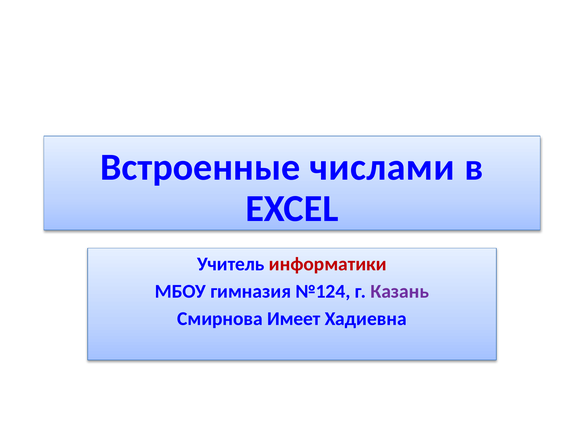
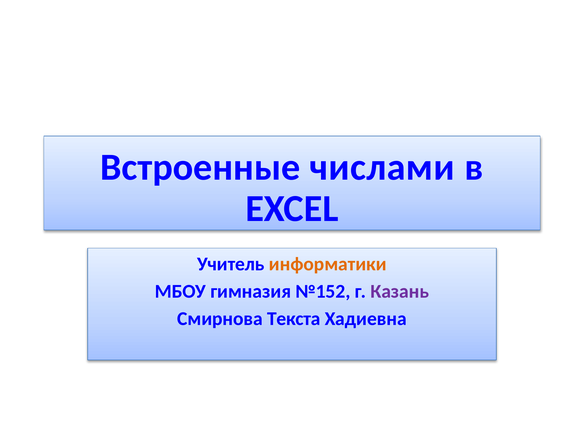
информатики colour: red -> orange (328, 264)
№124: №124 -> №152 (323, 291)
Имеет: Имеет -> Текста (294, 319)
